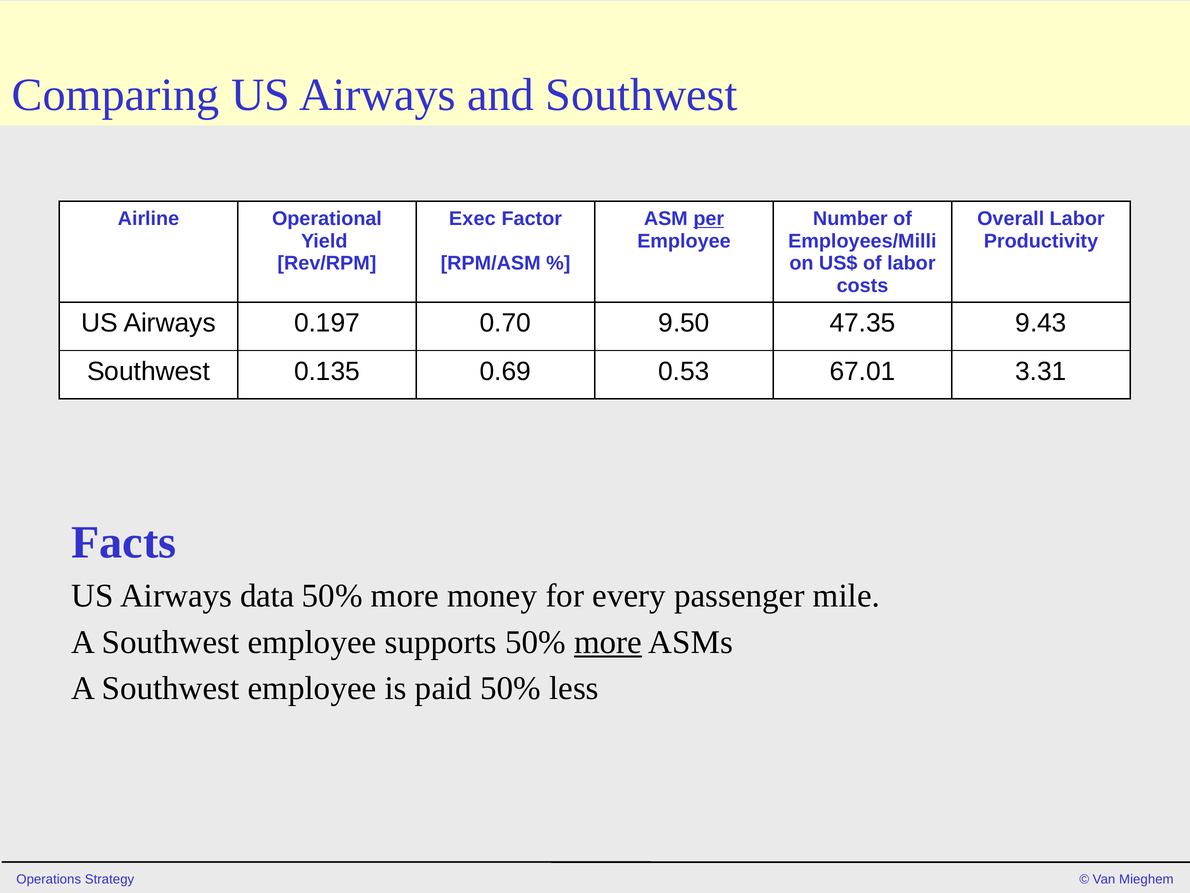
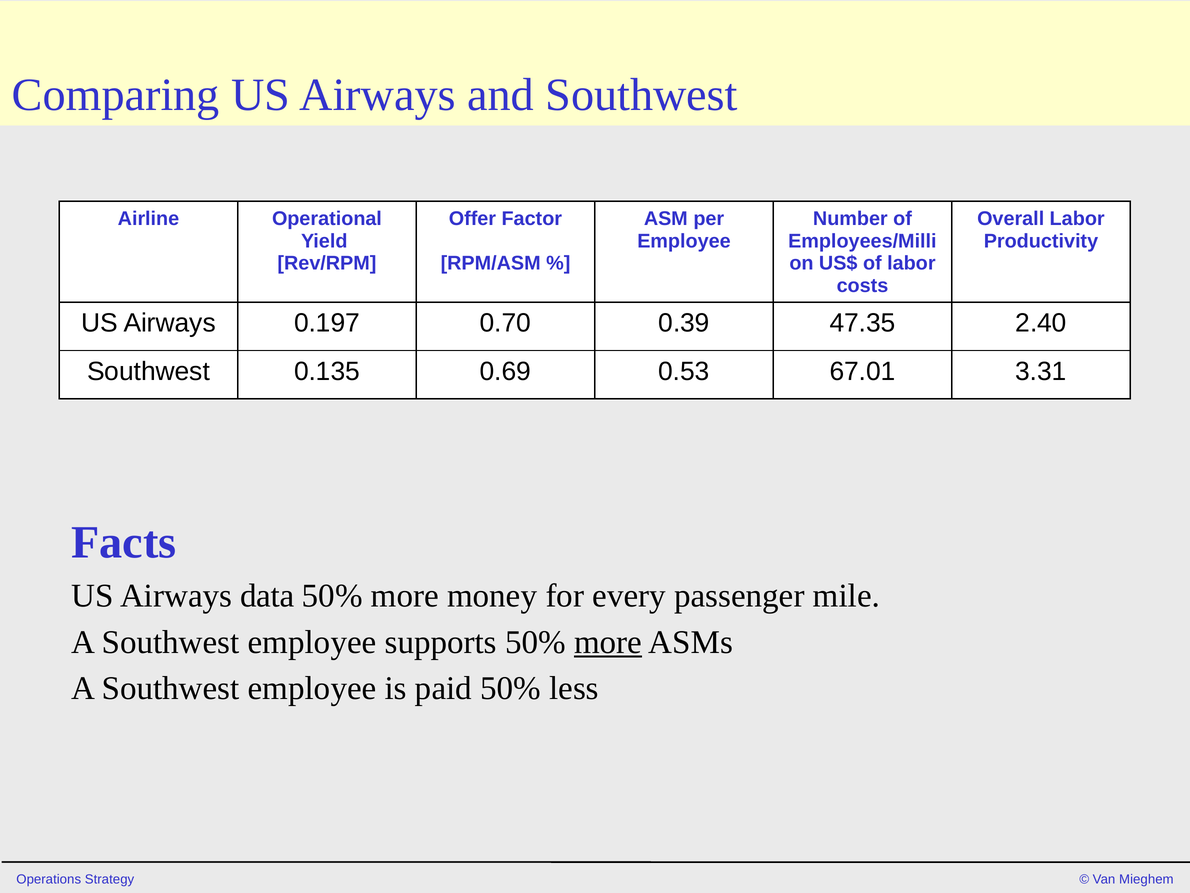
Exec: Exec -> Offer (472, 219)
per underline: present -> none (709, 219)
9.50: 9.50 -> 0.39 (684, 323)
9.43: 9.43 -> 2.40 (1041, 323)
